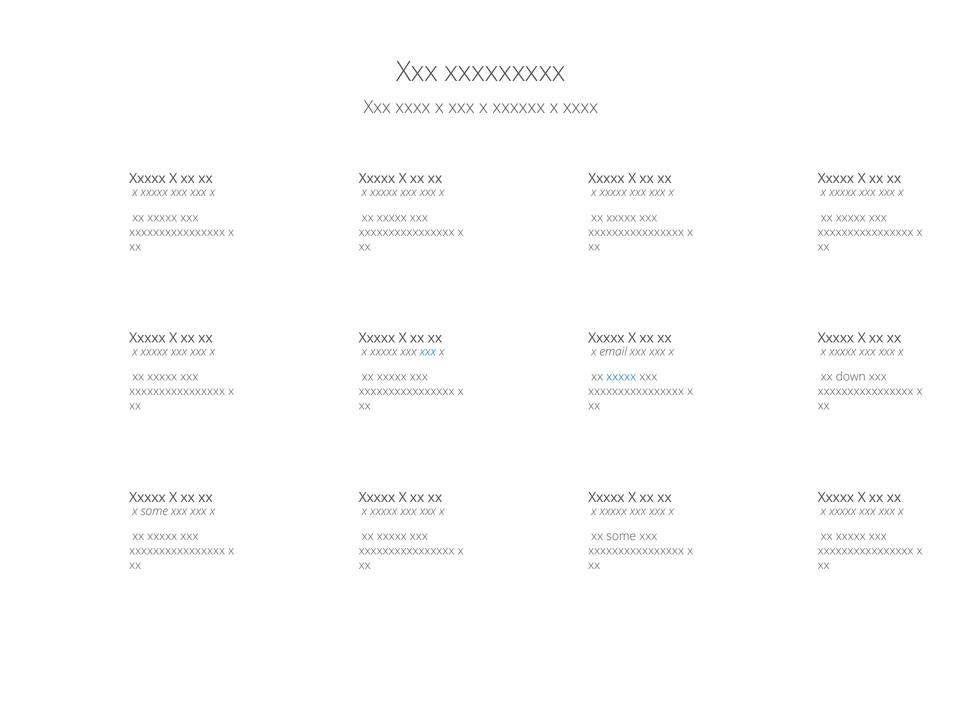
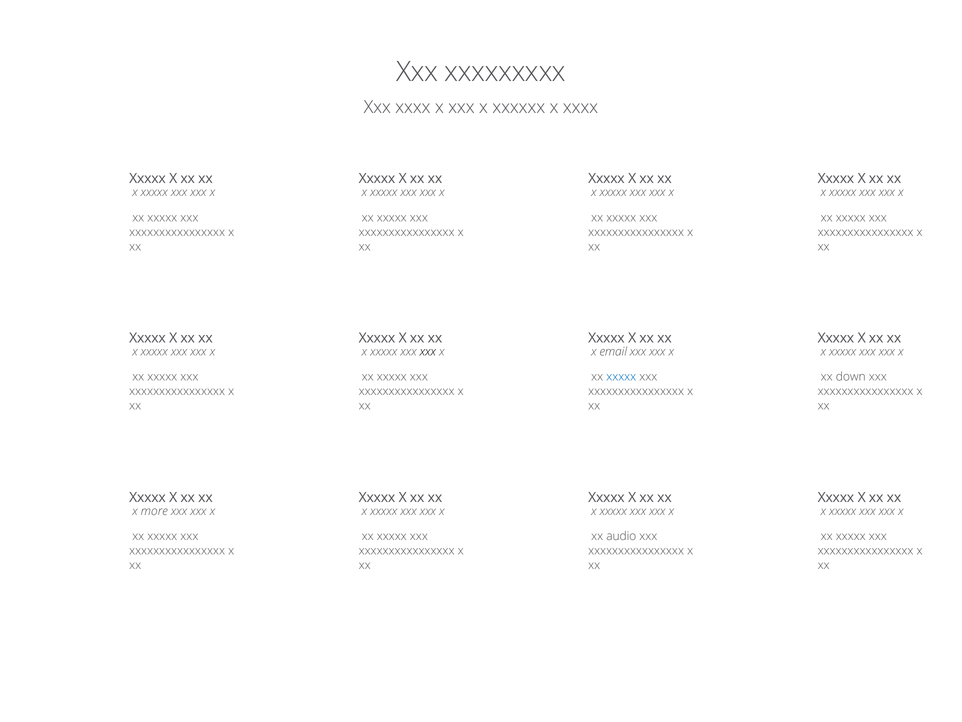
xxx colour: blue -> black (428, 352)
x some: some -> more (154, 511)
xx some: some -> audio (621, 536)
